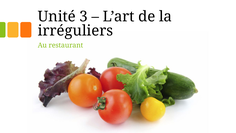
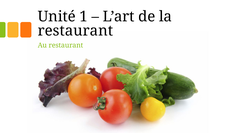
3: 3 -> 1 (84, 16)
irréguliers: irréguliers -> restaurant (75, 31)
